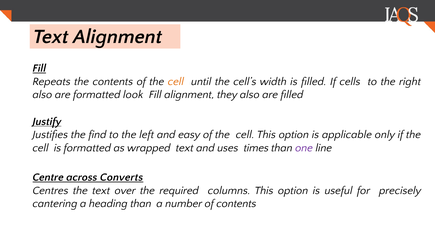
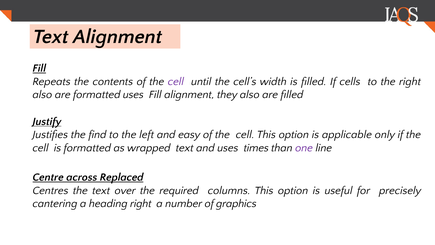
cell colour: orange -> purple (176, 81)
formatted look: look -> uses (133, 95)
Converts: Converts -> Replaced (122, 177)
heading than: than -> right (141, 203)
of contents: contents -> graphics (236, 203)
